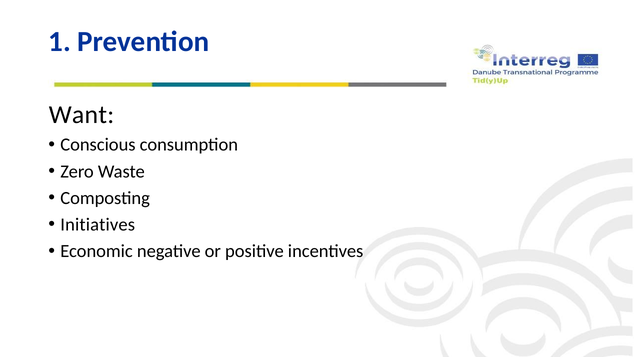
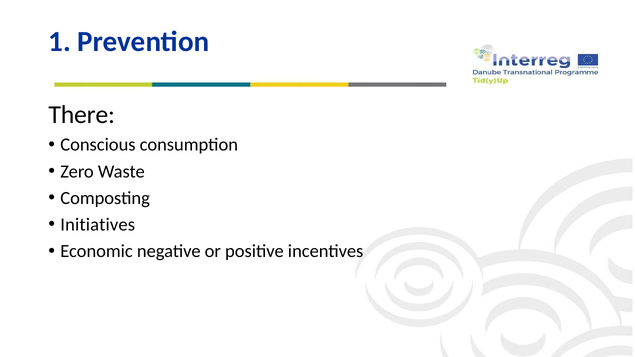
Want: Want -> There (82, 115)
